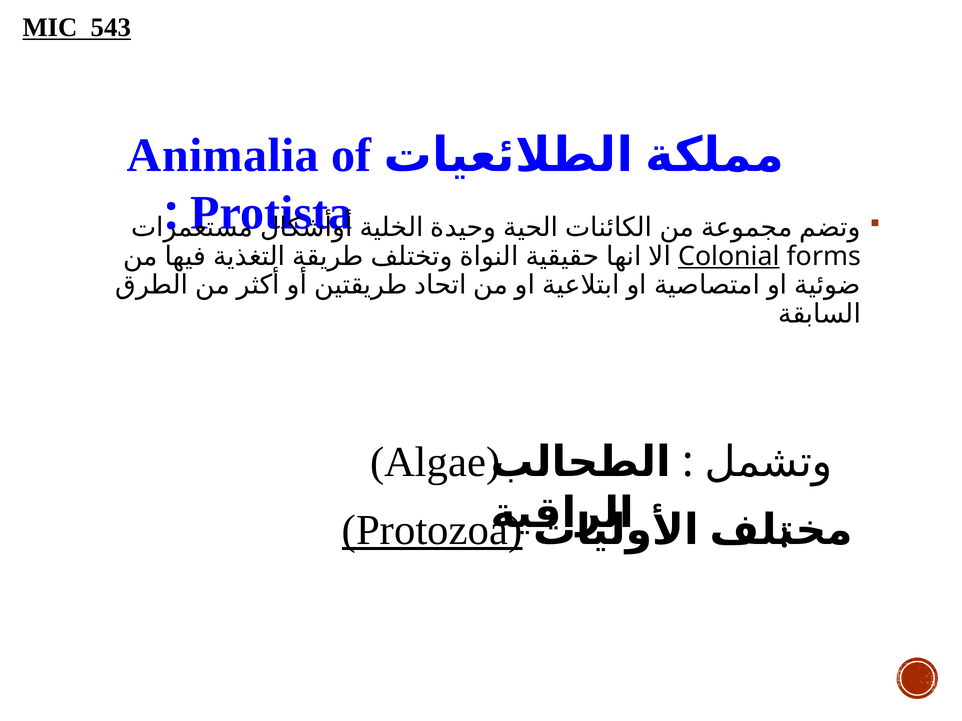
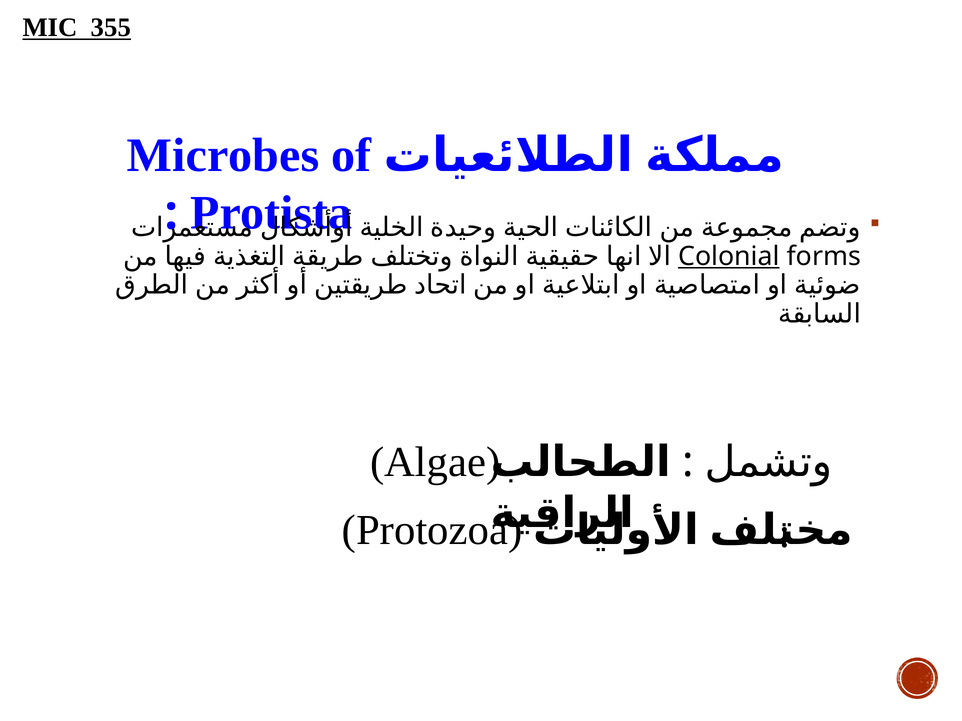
543: 543 -> 355 (111, 28)
Animalia: Animalia -> Microbes (223, 155)
Protozoa underline: present -> none (432, 530)
